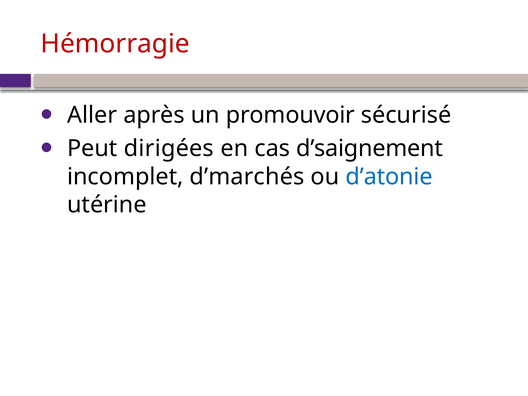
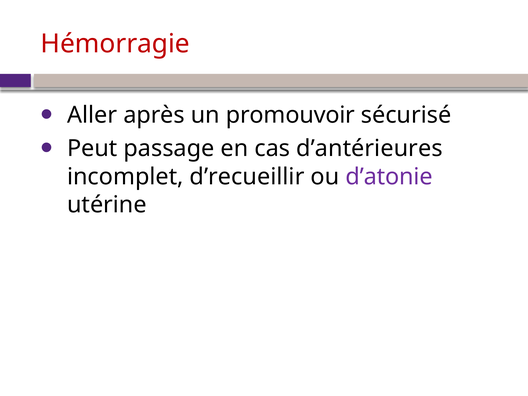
dirigées: dirigées -> passage (169, 148)
d’saignement: d’saignement -> d’antérieures (369, 148)
d’marchés: d’marchés -> d’recueillir (247, 177)
d’atonie colour: blue -> purple (389, 177)
